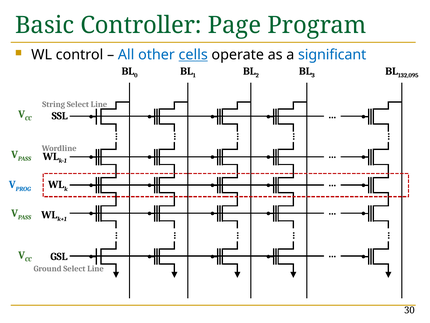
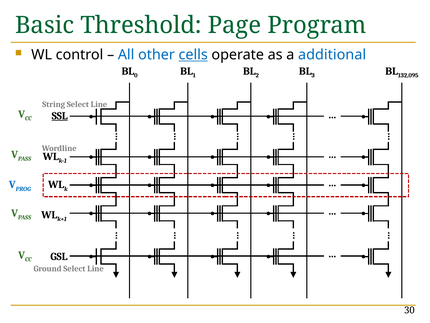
Controller: Controller -> Threshold (141, 25)
significant: significant -> additional (332, 55)
SSL underline: none -> present (60, 116)
